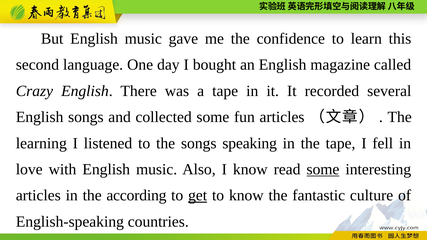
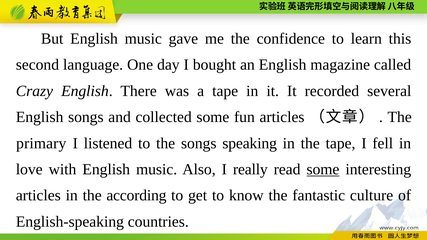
learning: learning -> primary (41, 143)
I know: know -> really (250, 169)
get underline: present -> none (198, 196)
